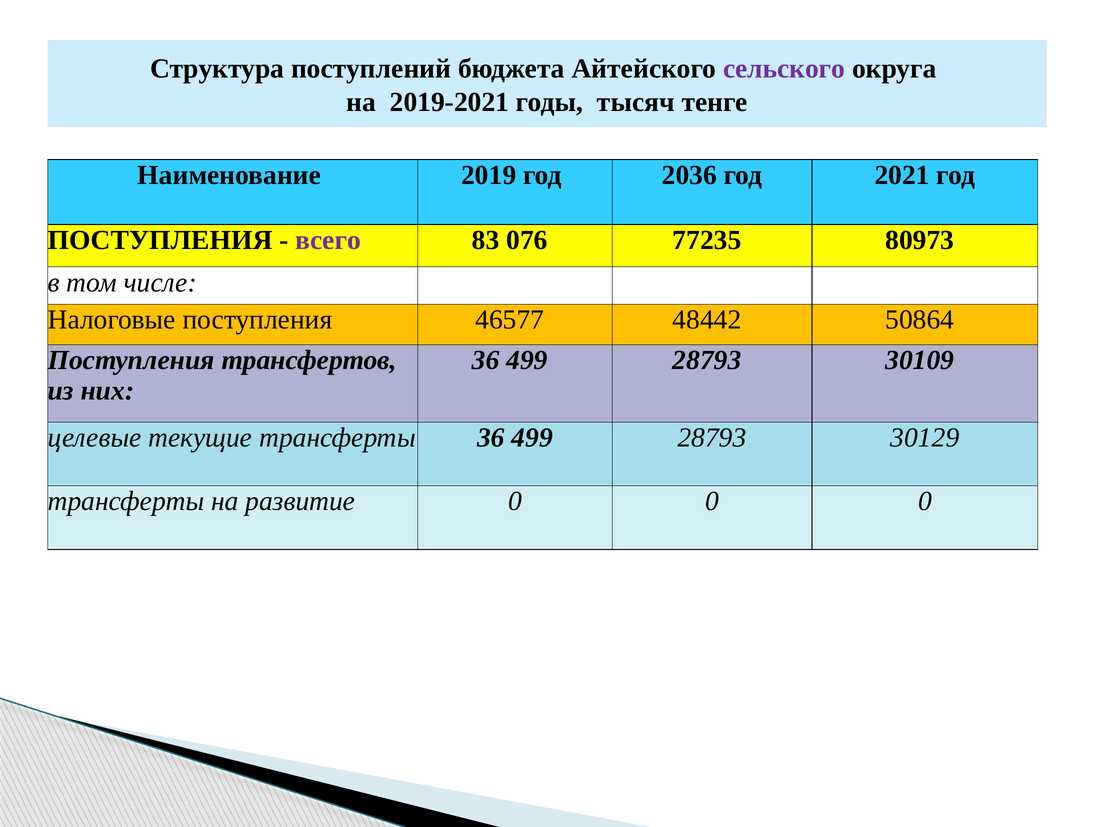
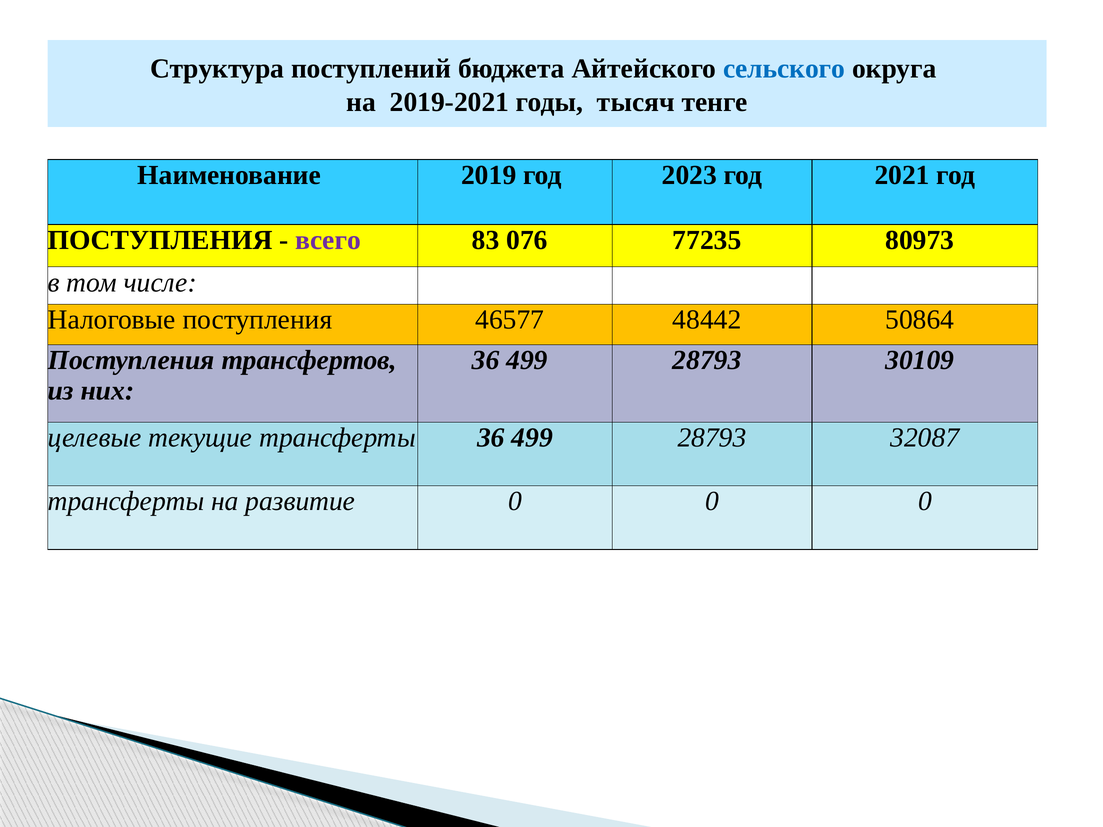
сельского colour: purple -> blue (784, 69)
2036: 2036 -> 2023 (689, 175)
30129: 30129 -> 32087 (925, 438)
